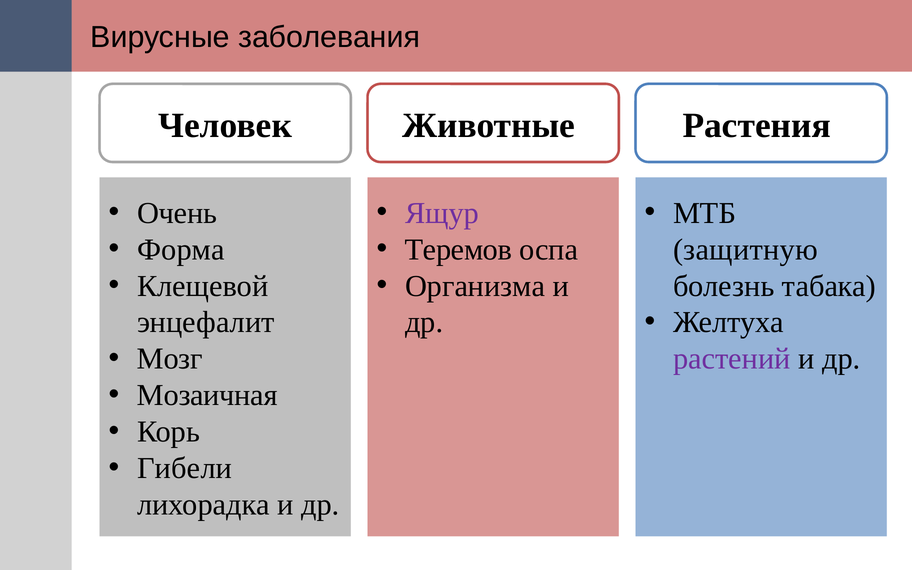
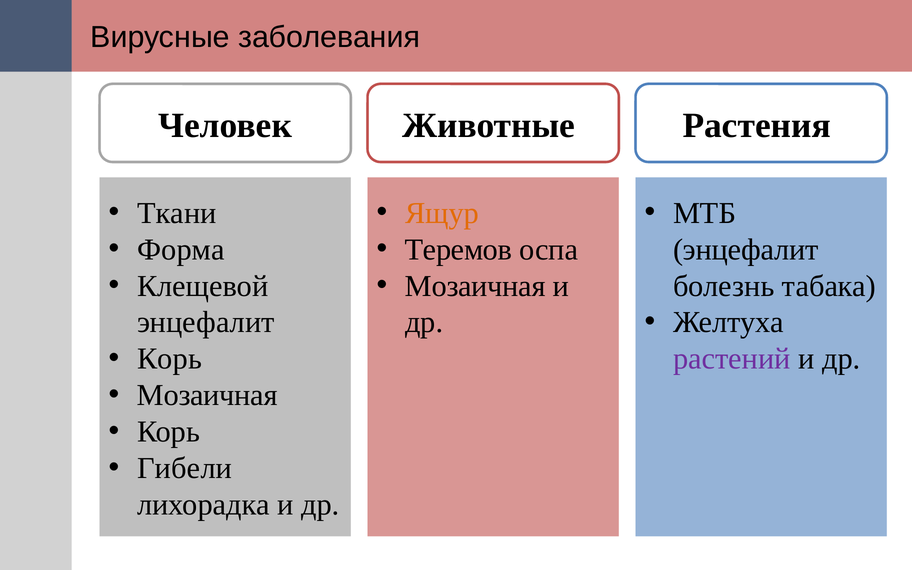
Очень: Очень -> Ткани (177, 213)
Ящур colour: purple -> orange (442, 213)
защитную: защитную -> энцефалит (746, 249)
Организма: Организма -> Мозаичная (475, 286)
Мозг: Мозг -> Корь (169, 359)
